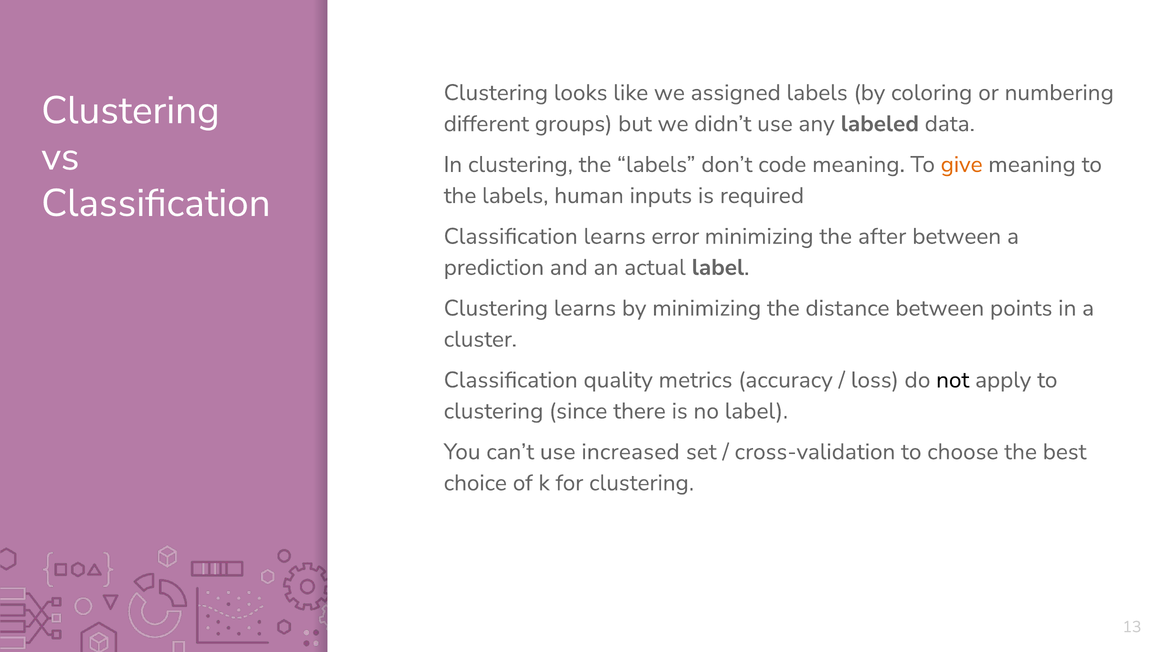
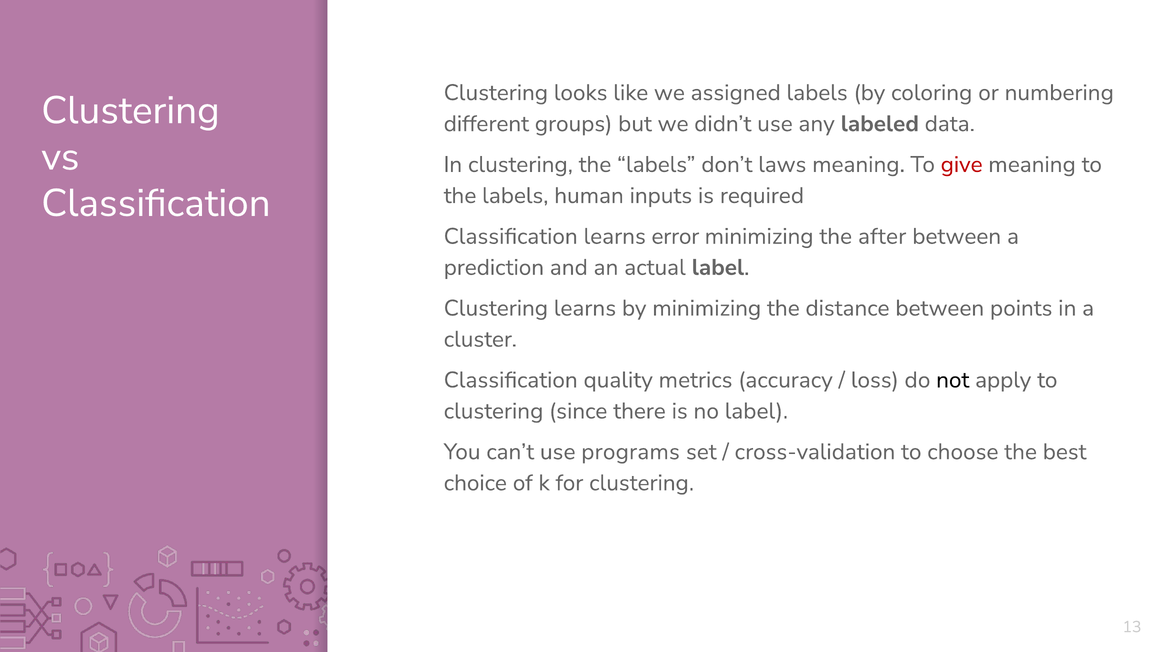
code: code -> laws (782, 164)
give colour: orange -> red (962, 164)
increased: increased -> programs (631, 451)
